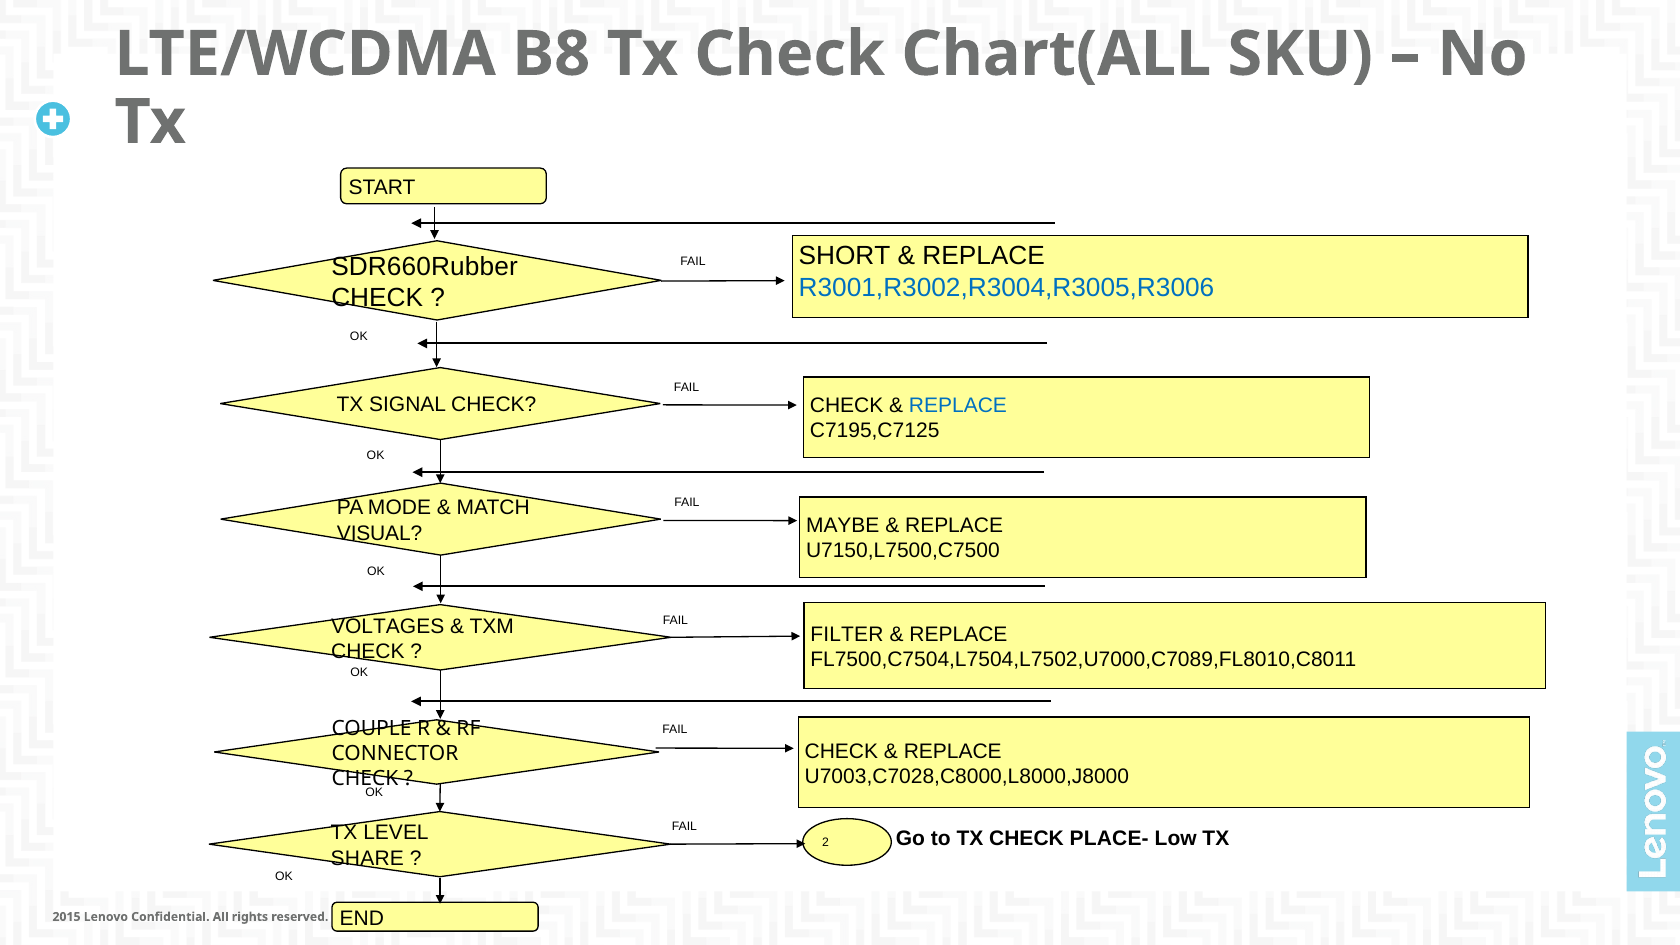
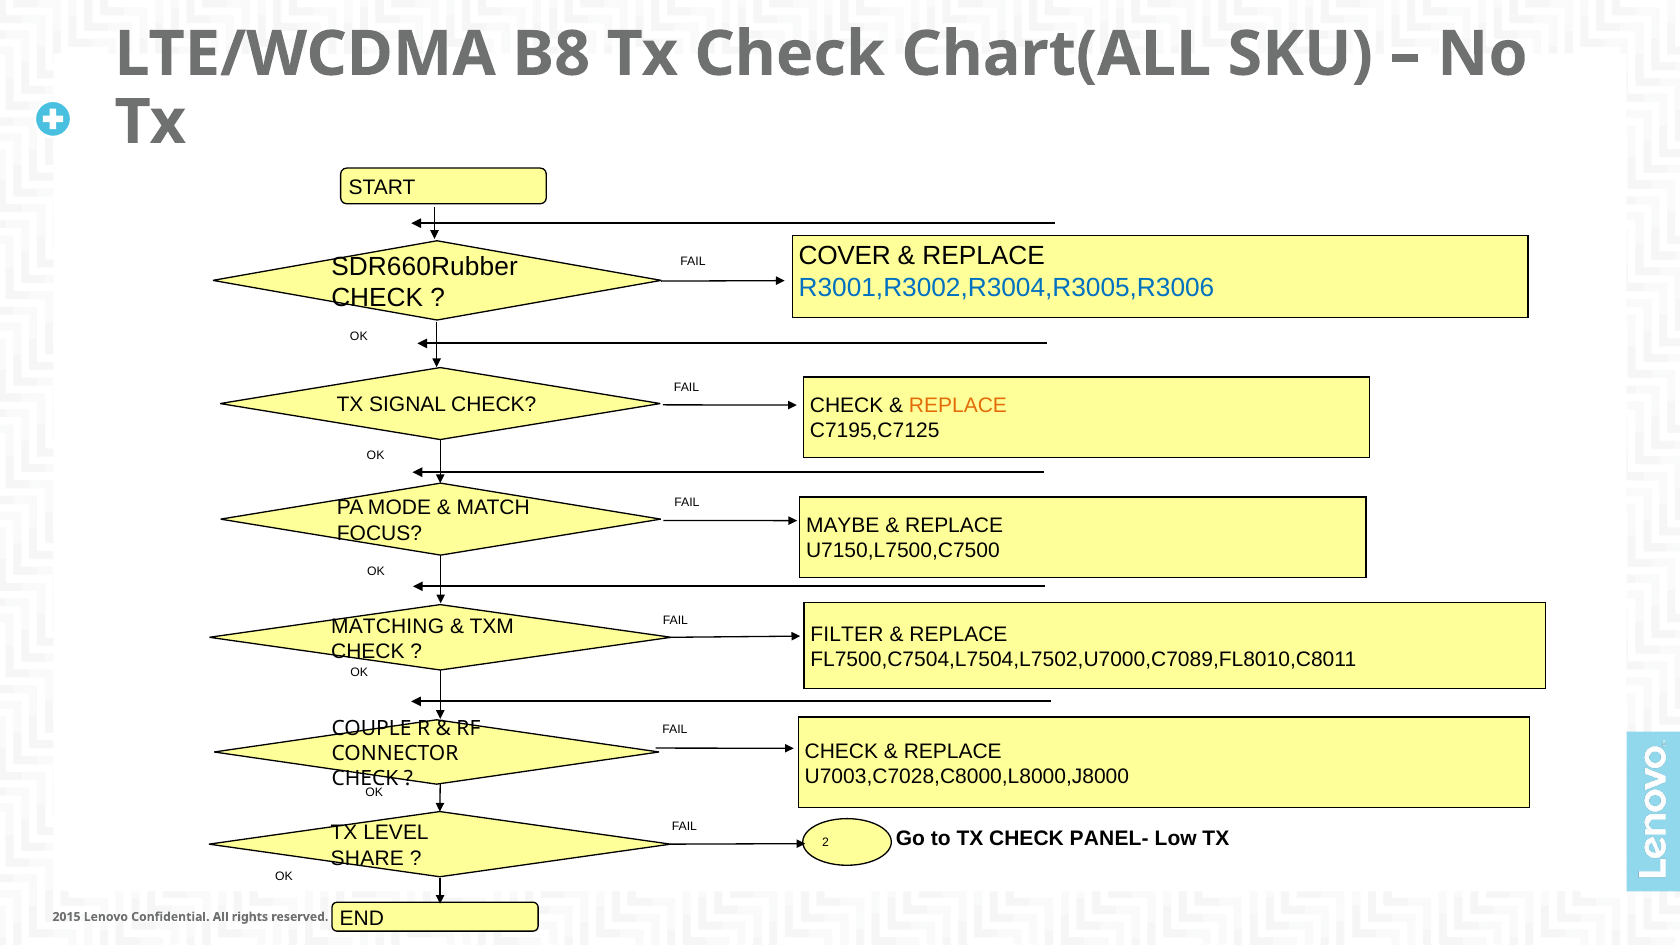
SHORT: SHORT -> COVER (845, 256)
REPLACE colour: blue -> orange (958, 405)
VISUAL: VISUAL -> FOCUS (379, 533)
VOLTAGES: VOLTAGES -> MATCHING (388, 626)
PLACE-: PLACE- -> PANEL- (1109, 838)
